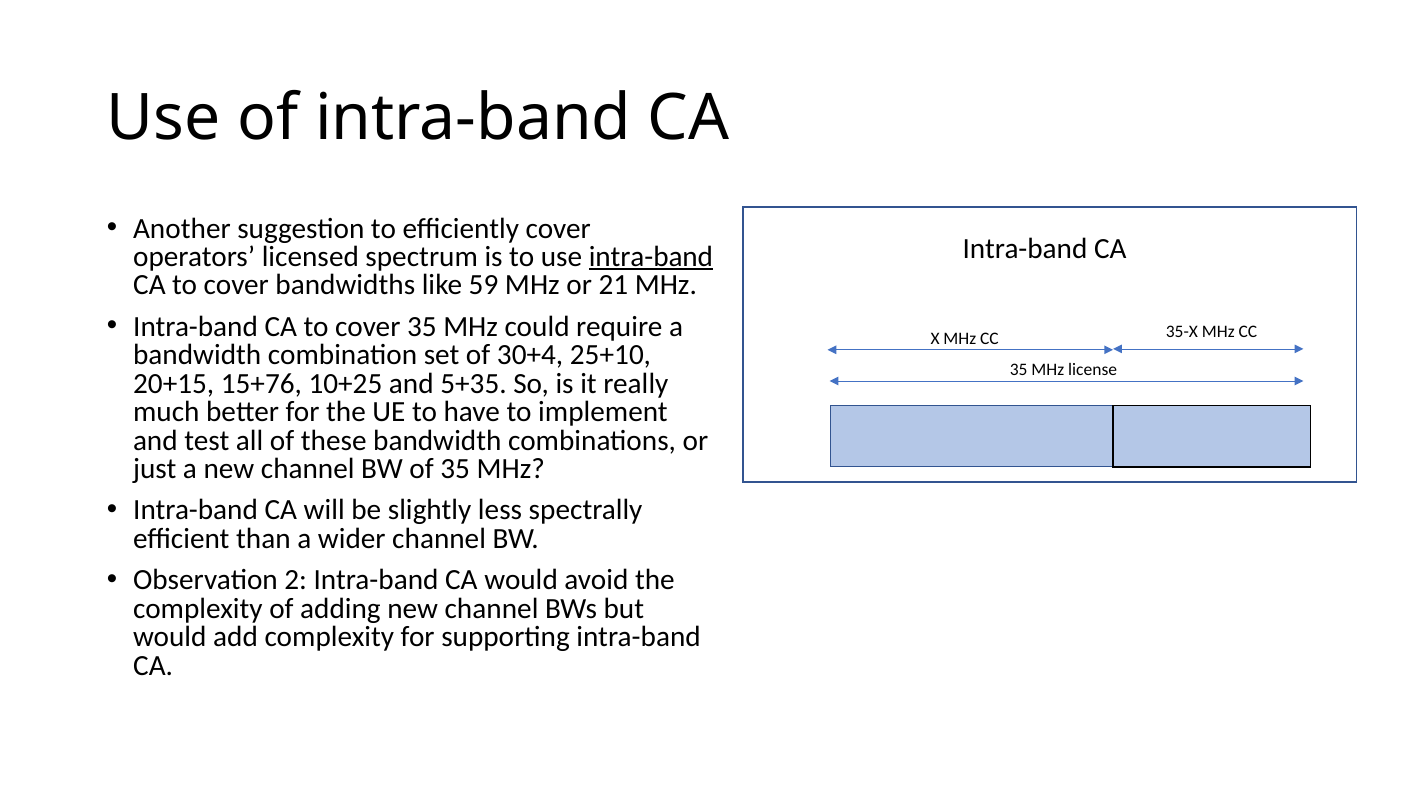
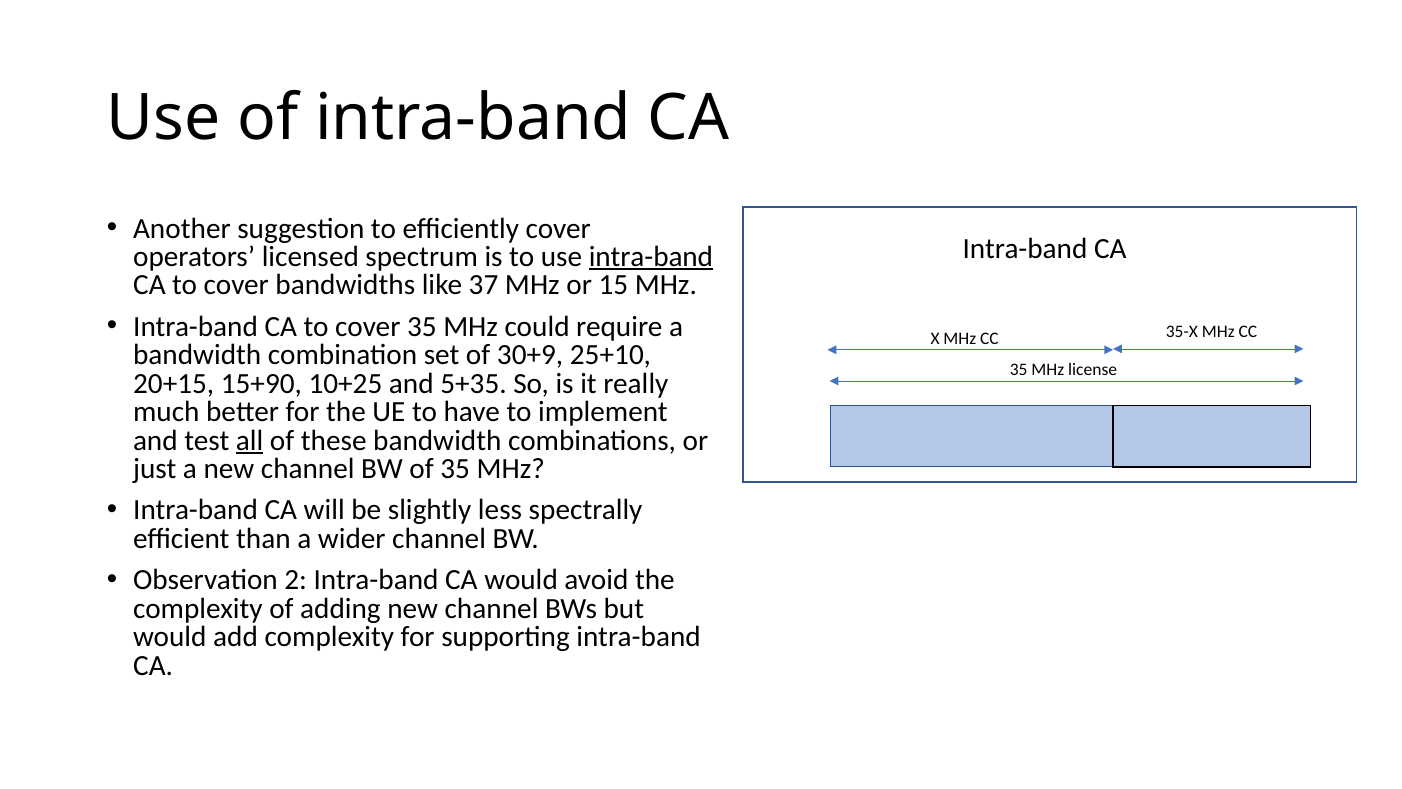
59: 59 -> 37 (484, 285)
21: 21 -> 15 (613, 285)
30+4: 30+4 -> 30+9 (530, 355)
15+76: 15+76 -> 15+90 (261, 383)
all underline: none -> present (250, 440)
